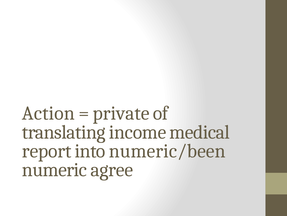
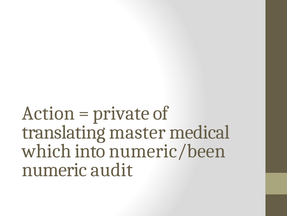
income: income -> master (137, 132)
report: report -> which (47, 150)
agree: agree -> audit (112, 169)
